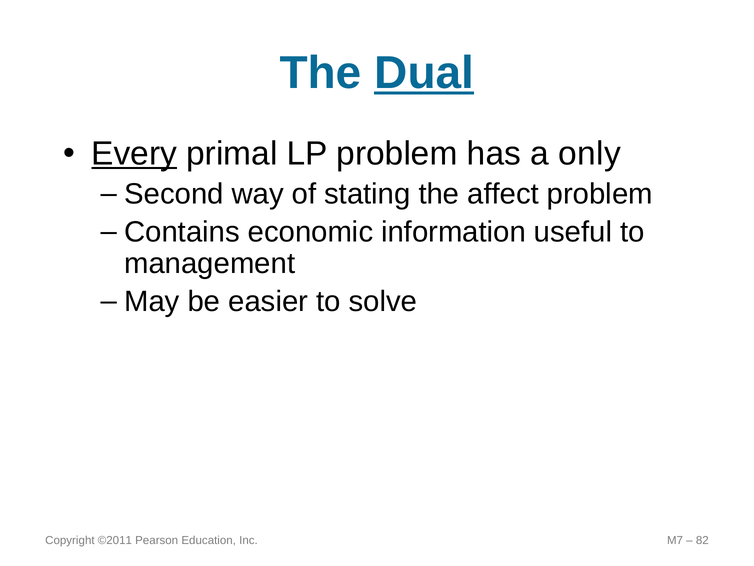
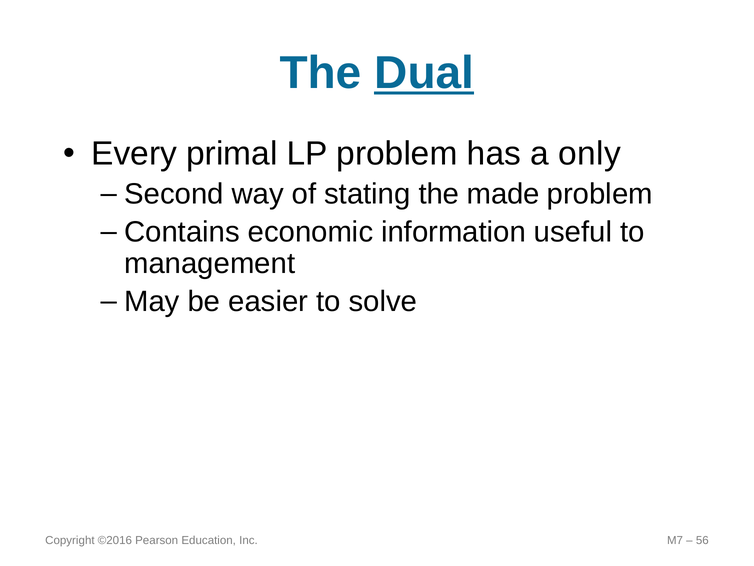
Every underline: present -> none (134, 154)
affect: affect -> made (503, 194)
©2011: ©2011 -> ©2016 (115, 540)
82: 82 -> 56 (702, 540)
